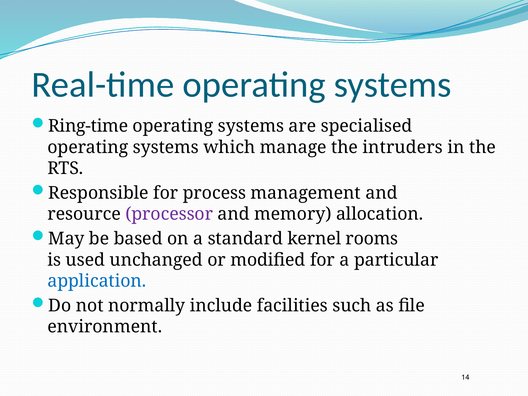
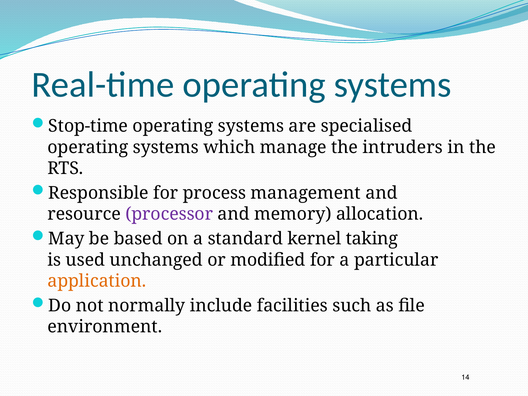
Ring-time: Ring-time -> Stop-time (88, 126)
rooms: rooms -> taking (372, 239)
application colour: blue -> orange (97, 281)
